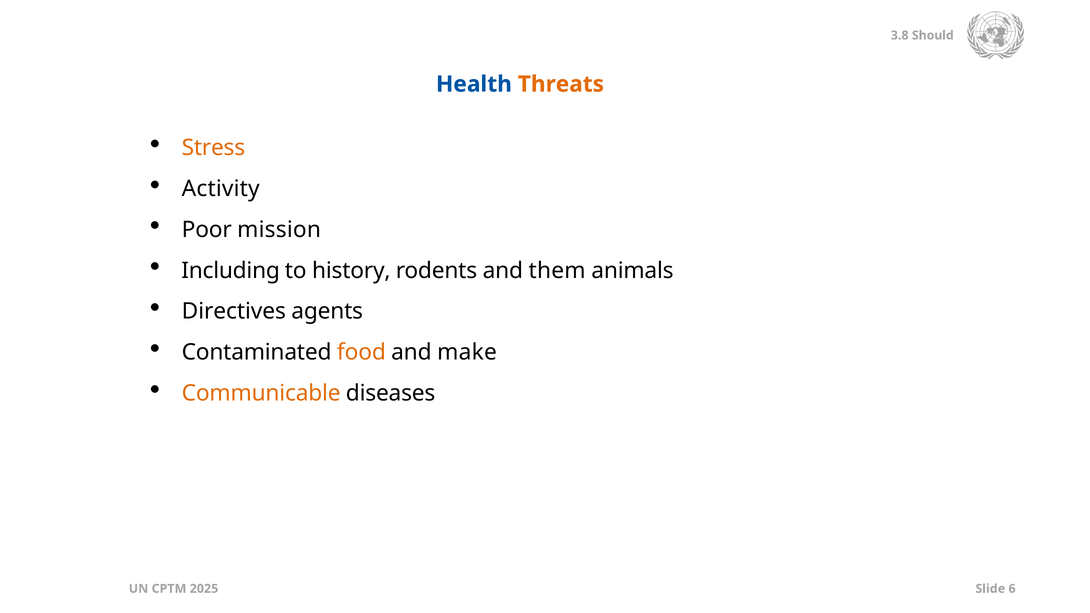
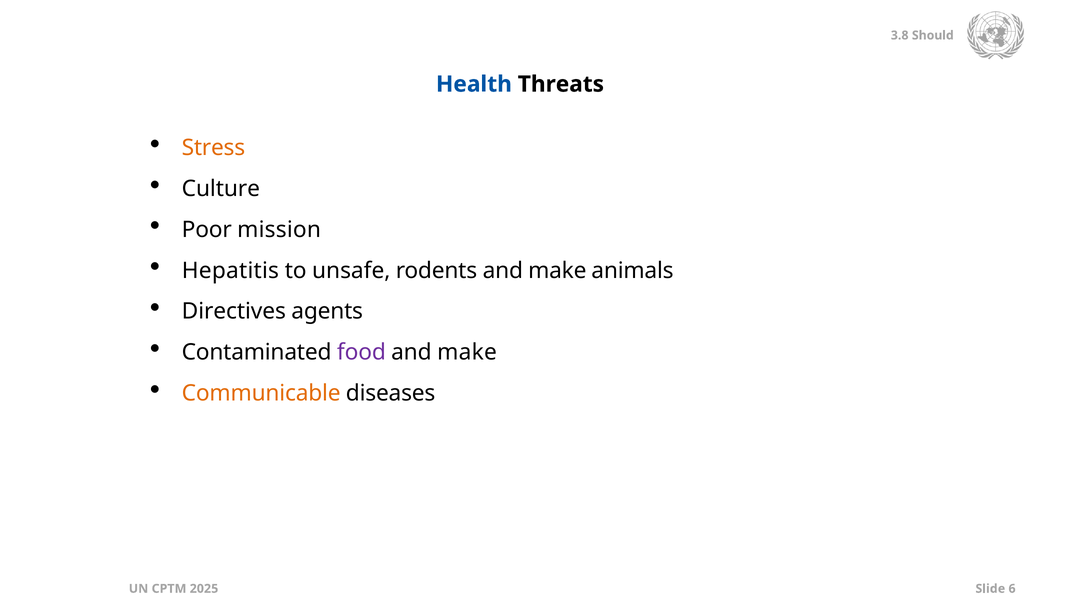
Threats colour: orange -> black (561, 84)
Activity: Activity -> Culture (221, 189)
Including: Including -> Hepatitis (230, 271)
history: history -> unsafe (351, 271)
rodents and them: them -> make (557, 271)
food colour: orange -> purple (361, 352)
